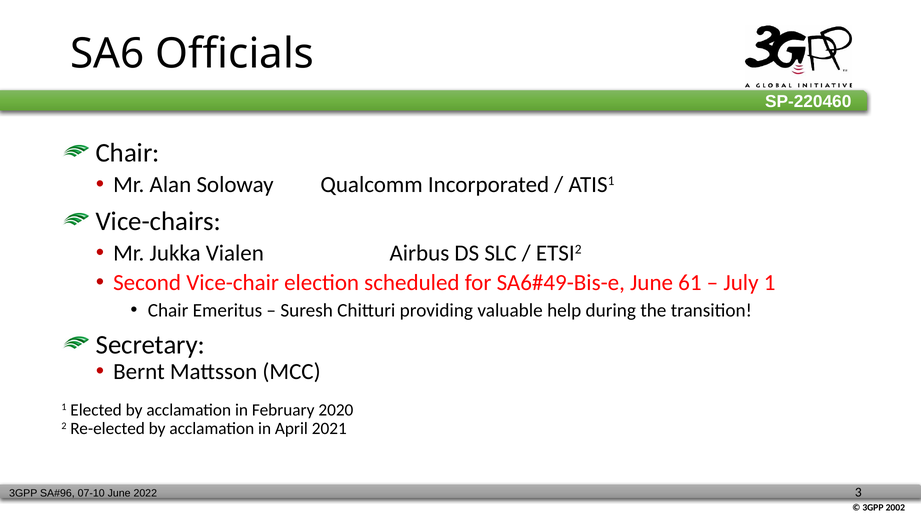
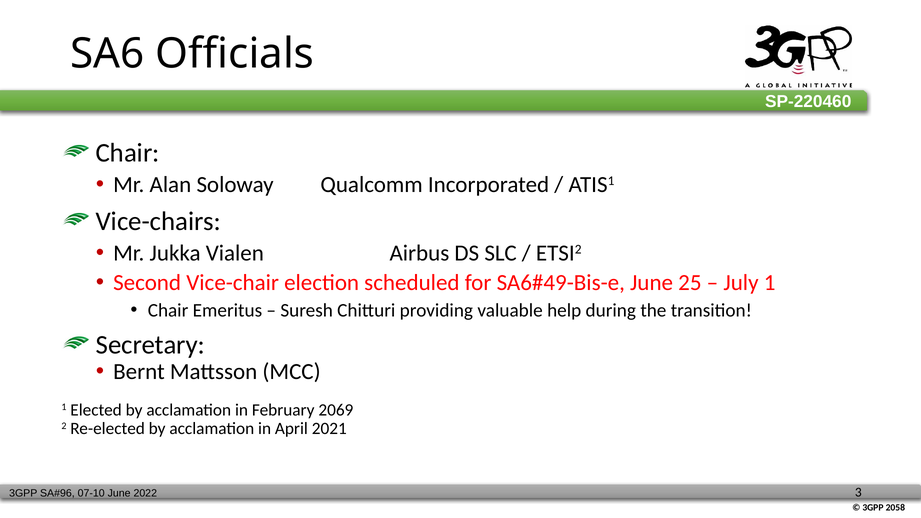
61: 61 -> 25 (690, 283)
2020: 2020 -> 2069 (336, 410)
2002: 2002 -> 2058 (895, 508)
